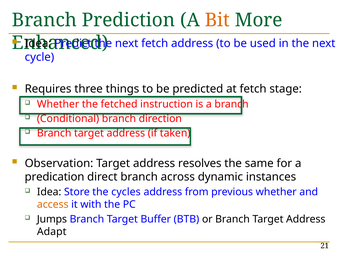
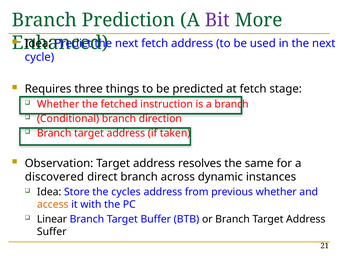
Bit colour: orange -> purple (217, 20)
predication: predication -> discovered (54, 177)
Jumps: Jumps -> Linear (52, 219)
Adapt: Adapt -> Suffer (52, 231)
